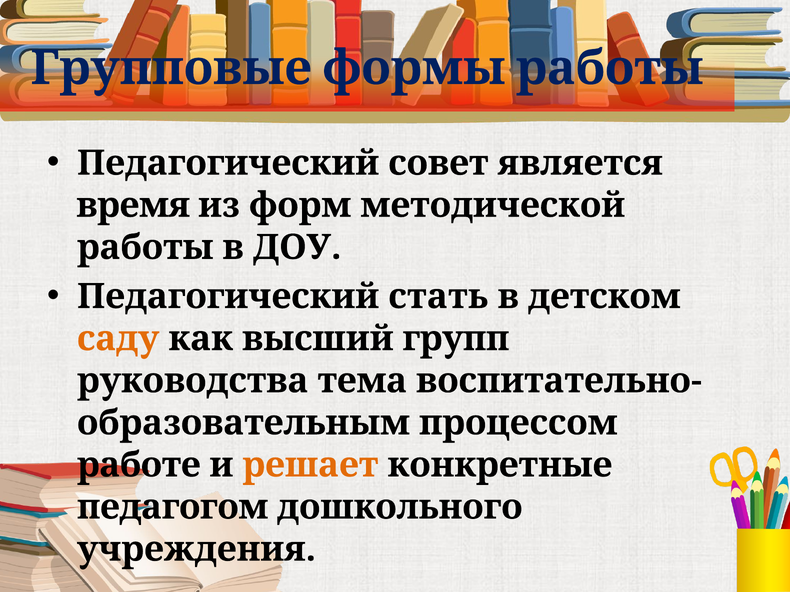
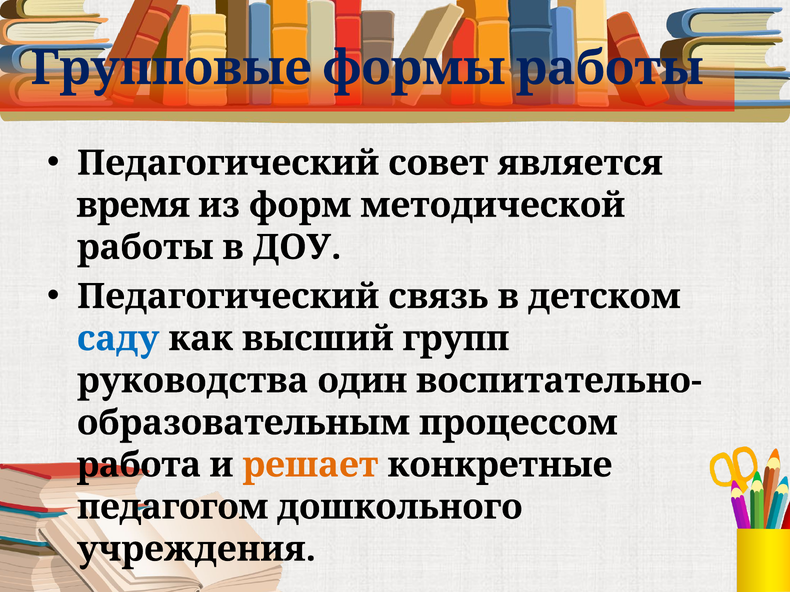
стать: стать -> связь (438, 297)
саду colour: orange -> blue (118, 339)
тема: тема -> один (362, 381)
работе: работе -> работа (139, 465)
